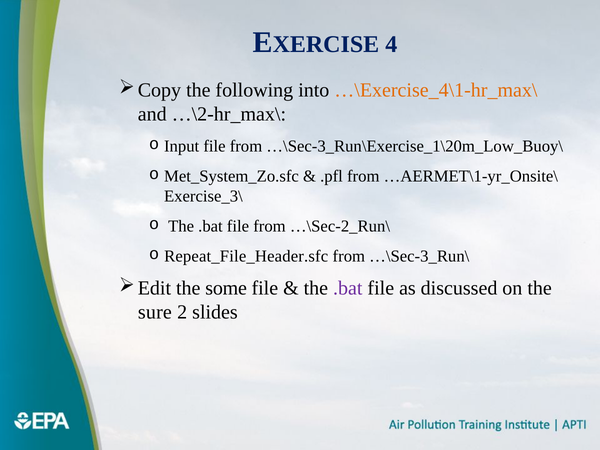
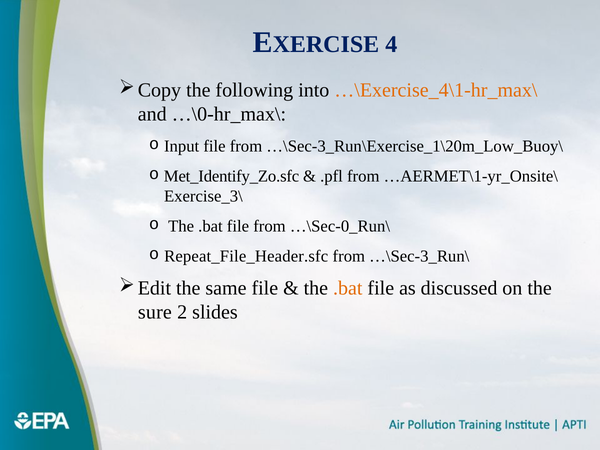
…\2-hr_max\: …\2-hr_max\ -> …\0-hr_max\ (229, 114)
Met_System_Zo.sfc: Met_System_Zo.sfc -> Met_Identify_Zo.sfc (232, 176)
…\Sec-2_Run\: …\Sec-2_Run\ -> …\Sec-0_Run\ (340, 226)
some: some -> same (226, 288)
.bat colour: purple -> orange (348, 288)
